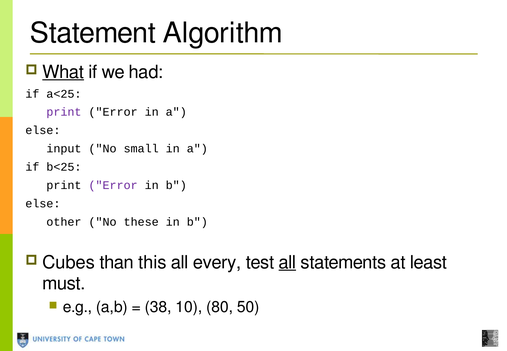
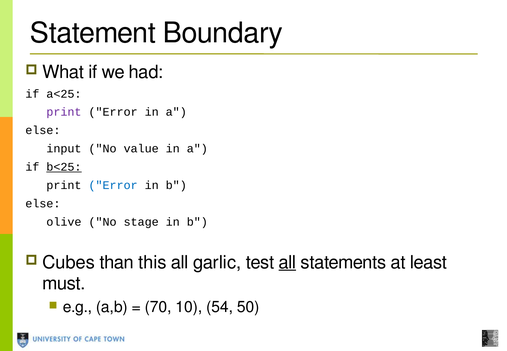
Algorithm: Algorithm -> Boundary (223, 33)
What underline: present -> none (63, 72)
small: small -> value (141, 149)
b<25 underline: none -> present (64, 167)
Error colour: purple -> blue (113, 185)
other: other -> olive (64, 222)
these: these -> stage (141, 222)
every: every -> garlic (217, 262)
38: 38 -> 70 (158, 307)
80: 80 -> 54 (220, 307)
